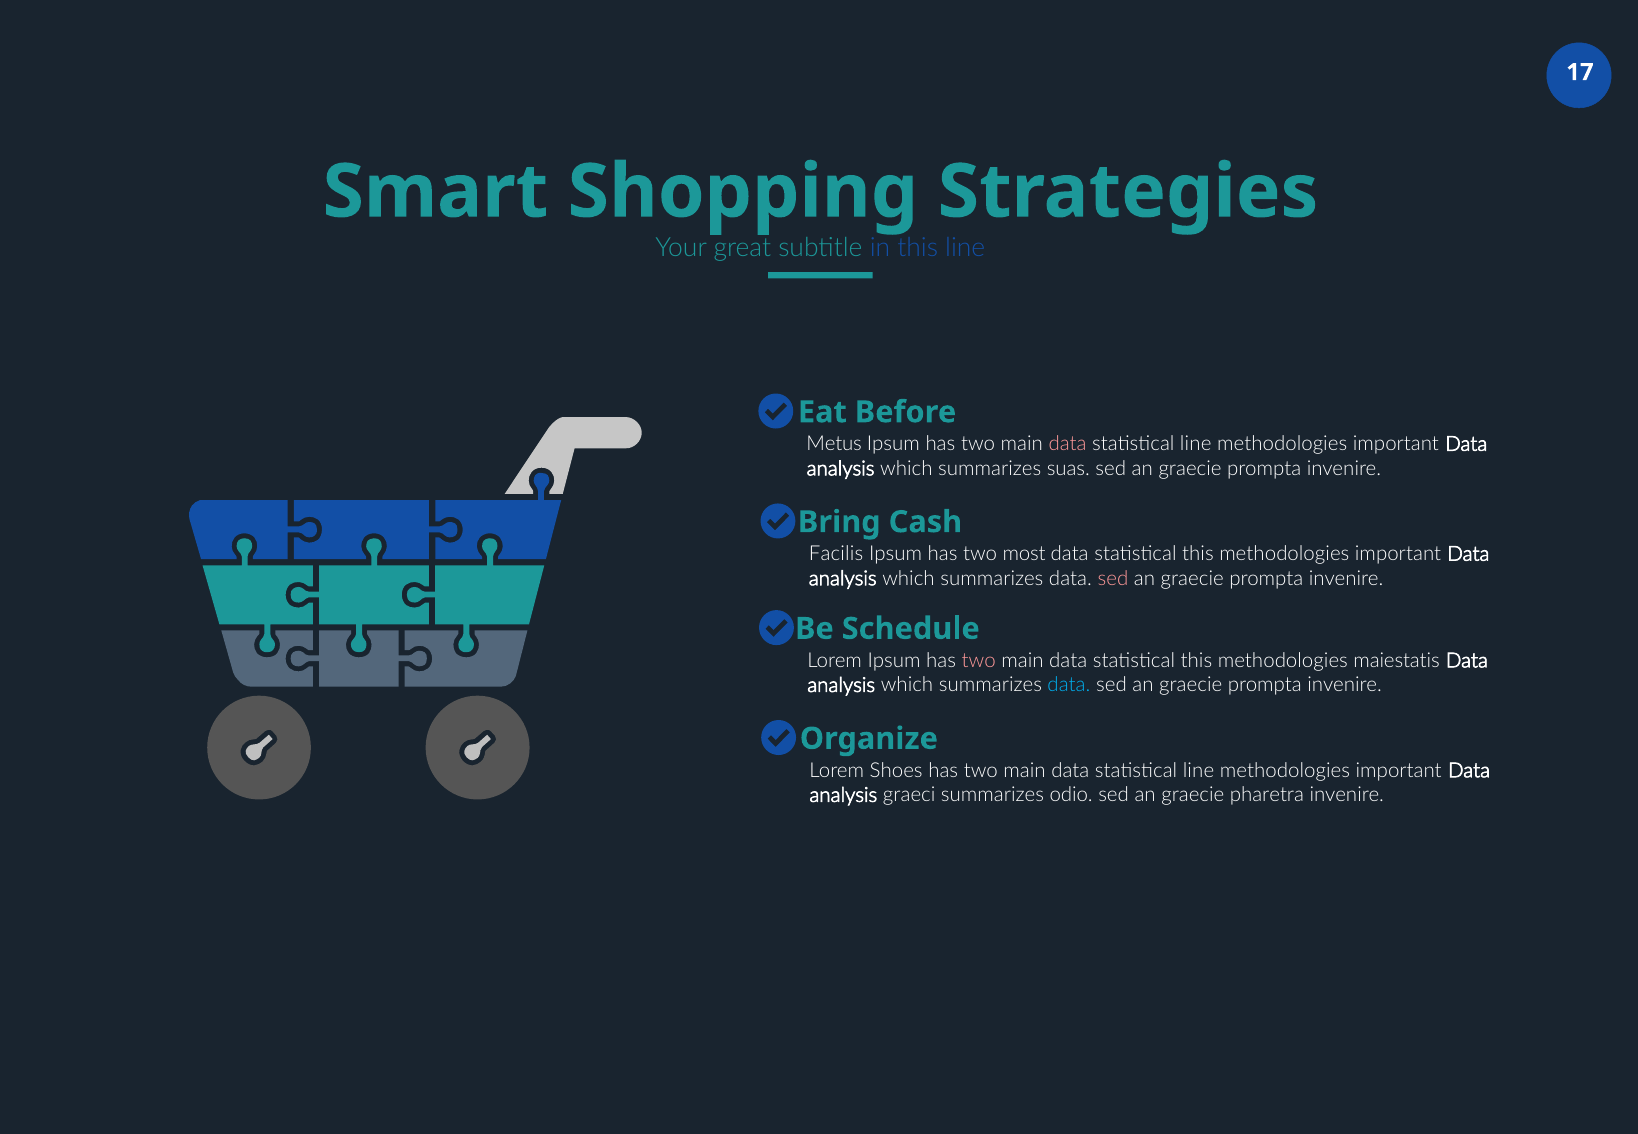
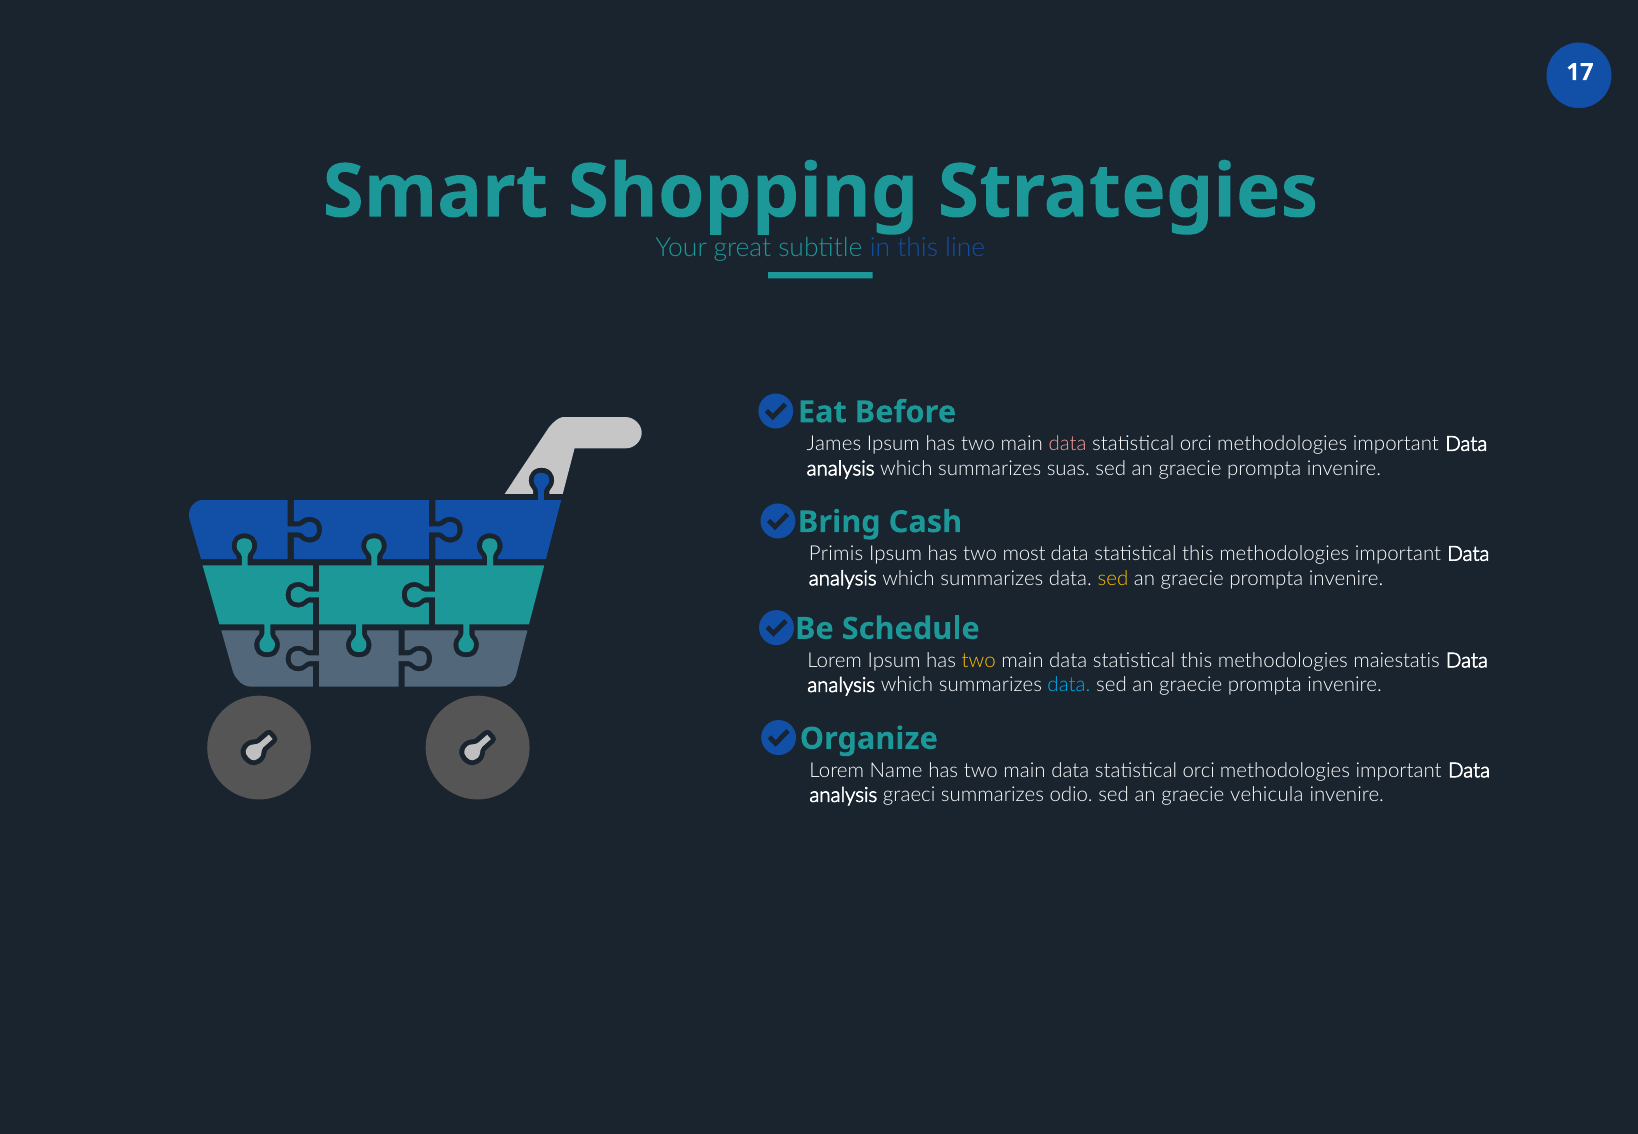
Metus: Metus -> James (834, 444)
line: line -> orci (1196, 444)
Facilis: Facilis -> Primis (836, 554)
sed colour: pink -> yellow (1113, 578)
two colour: pink -> yellow (979, 661)
Shoes: Shoes -> Name (896, 770)
line: line -> orci (1199, 770)
pharetra: pharetra -> vehicula (1267, 795)
